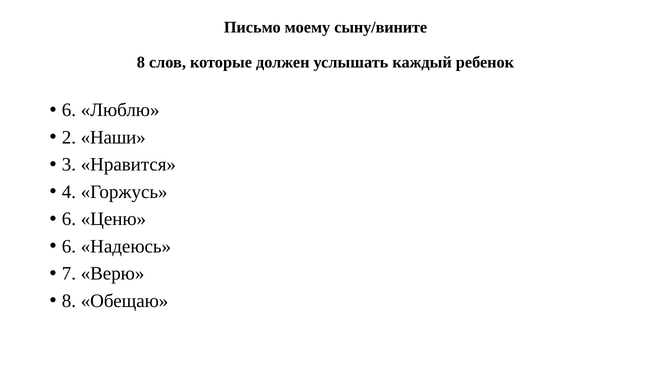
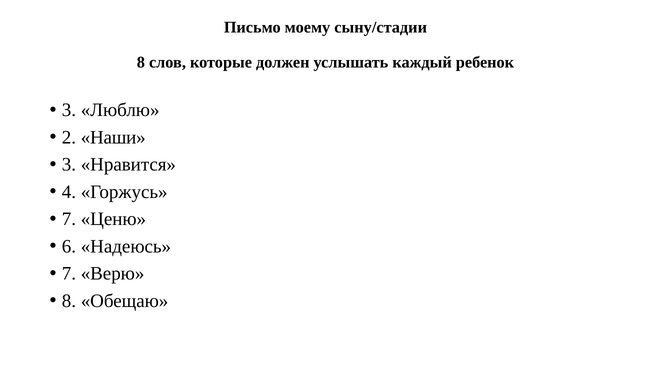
сыну/вините: сыну/вините -> сыну/стадии (381, 27)
6: 6 -> 3 (69, 110)
6: 6 -> 7 (69, 219)
